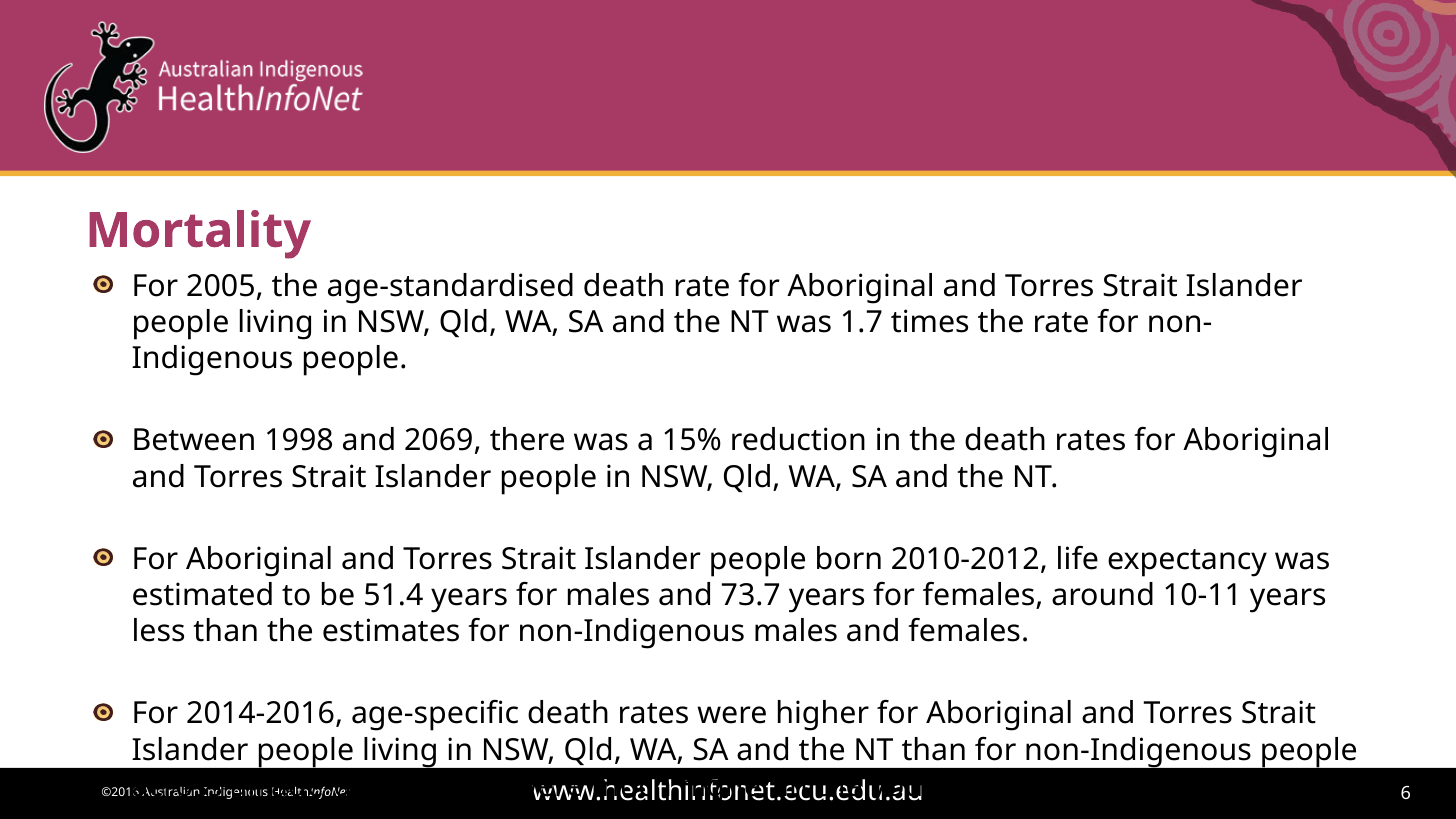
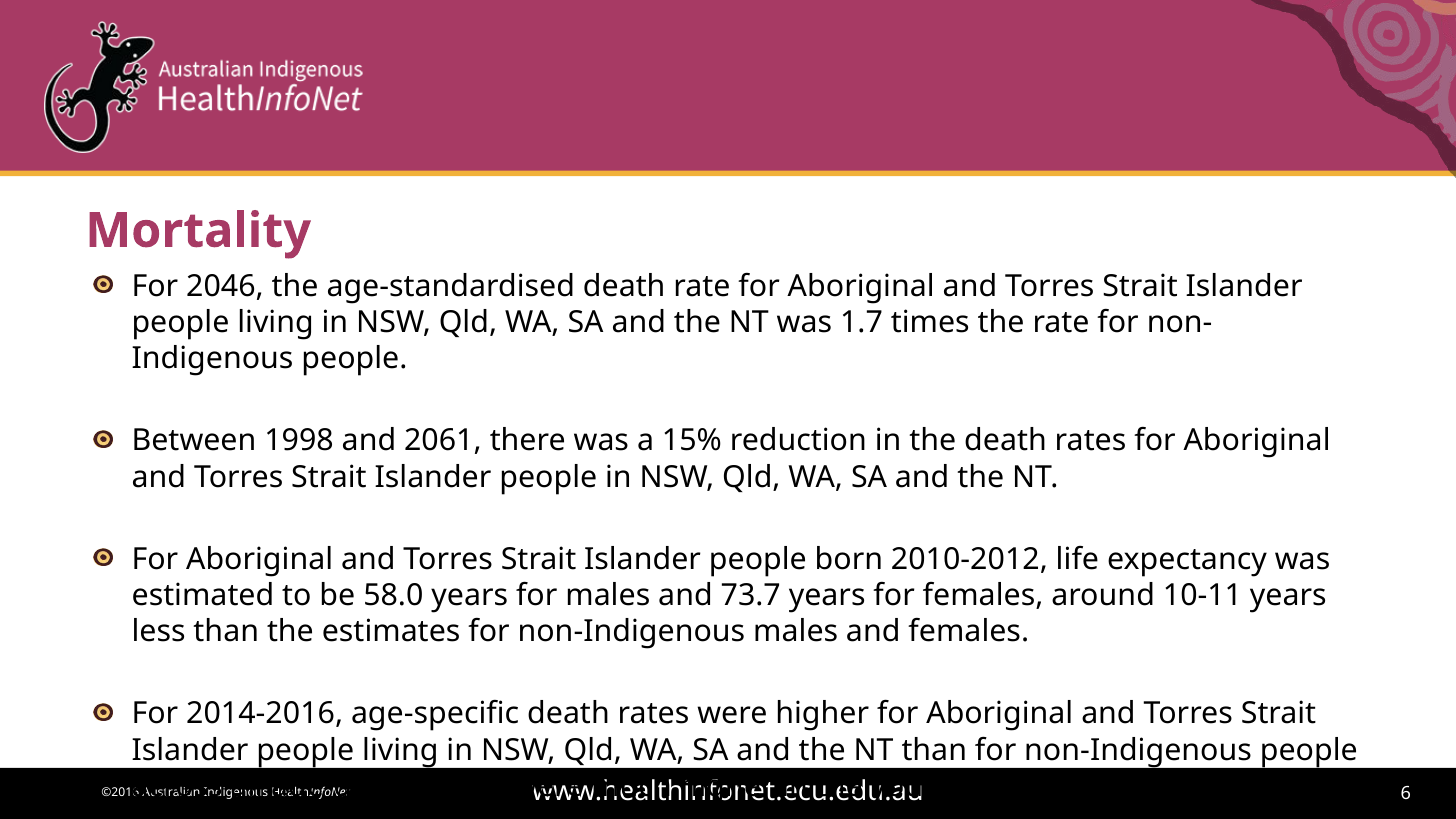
2005: 2005 -> 2046 (225, 286)
2069: 2069 -> 2061 (443, 441)
51.4: 51.4 -> 58.0 (393, 595)
